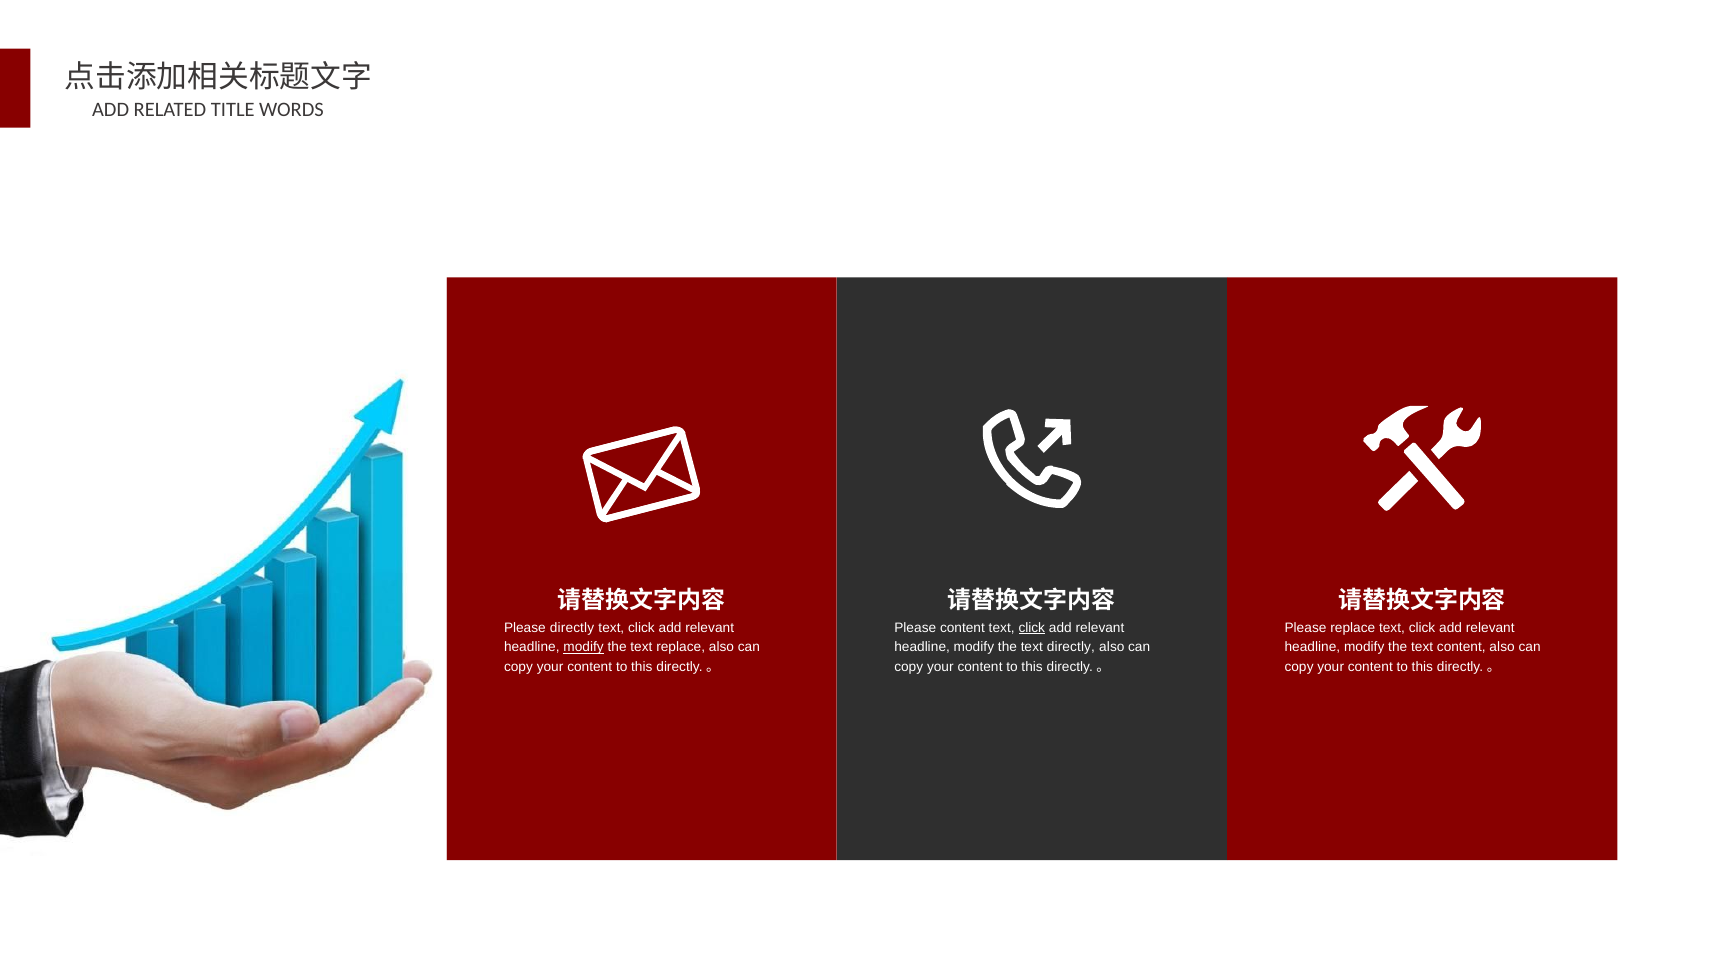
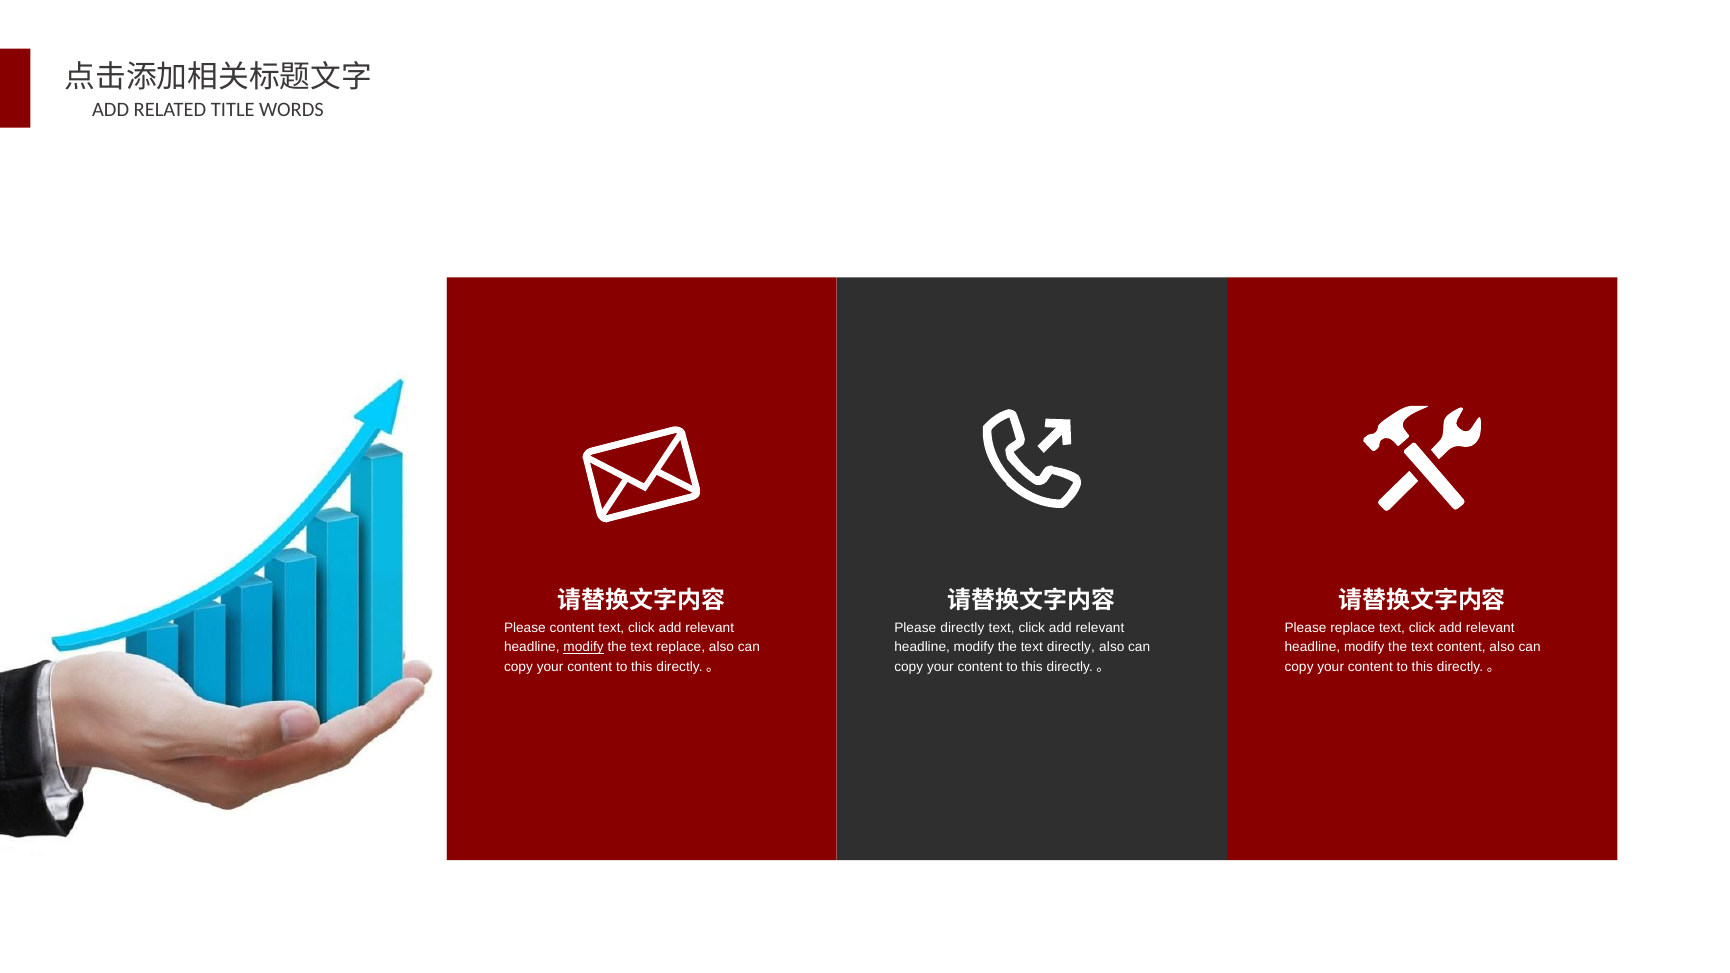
Please directly: directly -> content (572, 628)
Please content: content -> directly (962, 628)
click underline: present -> none (1032, 628)
